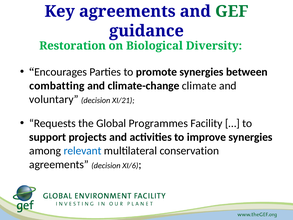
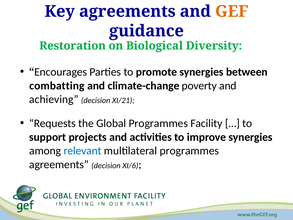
GEF colour: green -> orange (232, 11)
climate: climate -> poverty (199, 86)
voluntary: voluntary -> achieving (54, 99)
multilateral conservation: conservation -> programmes (189, 151)
